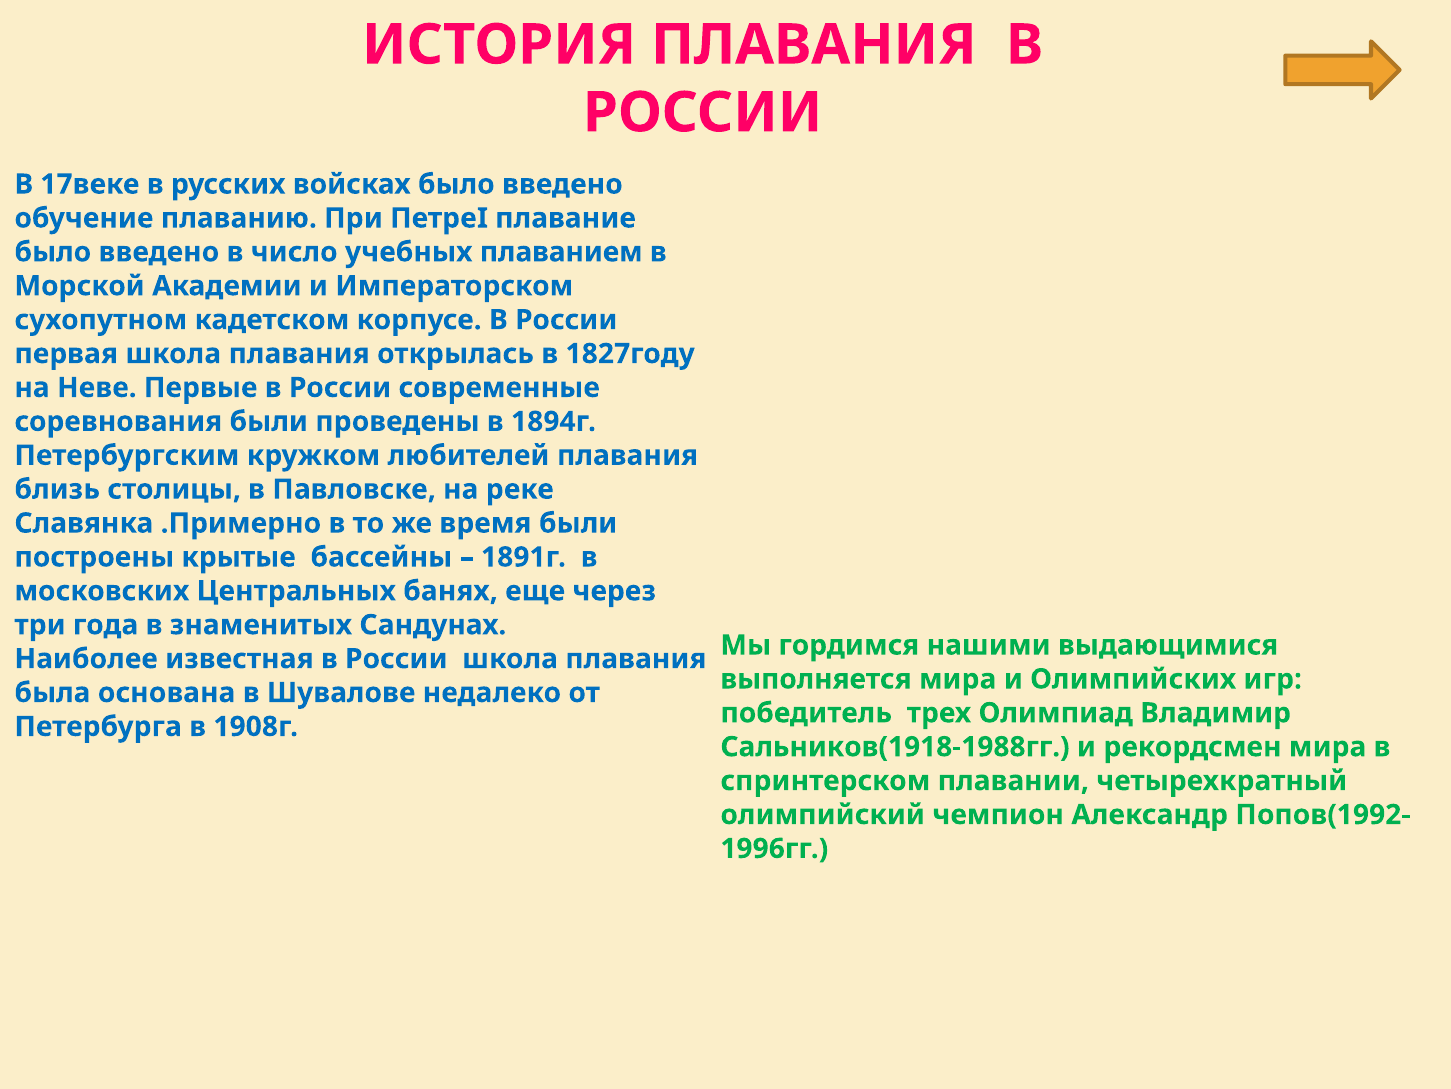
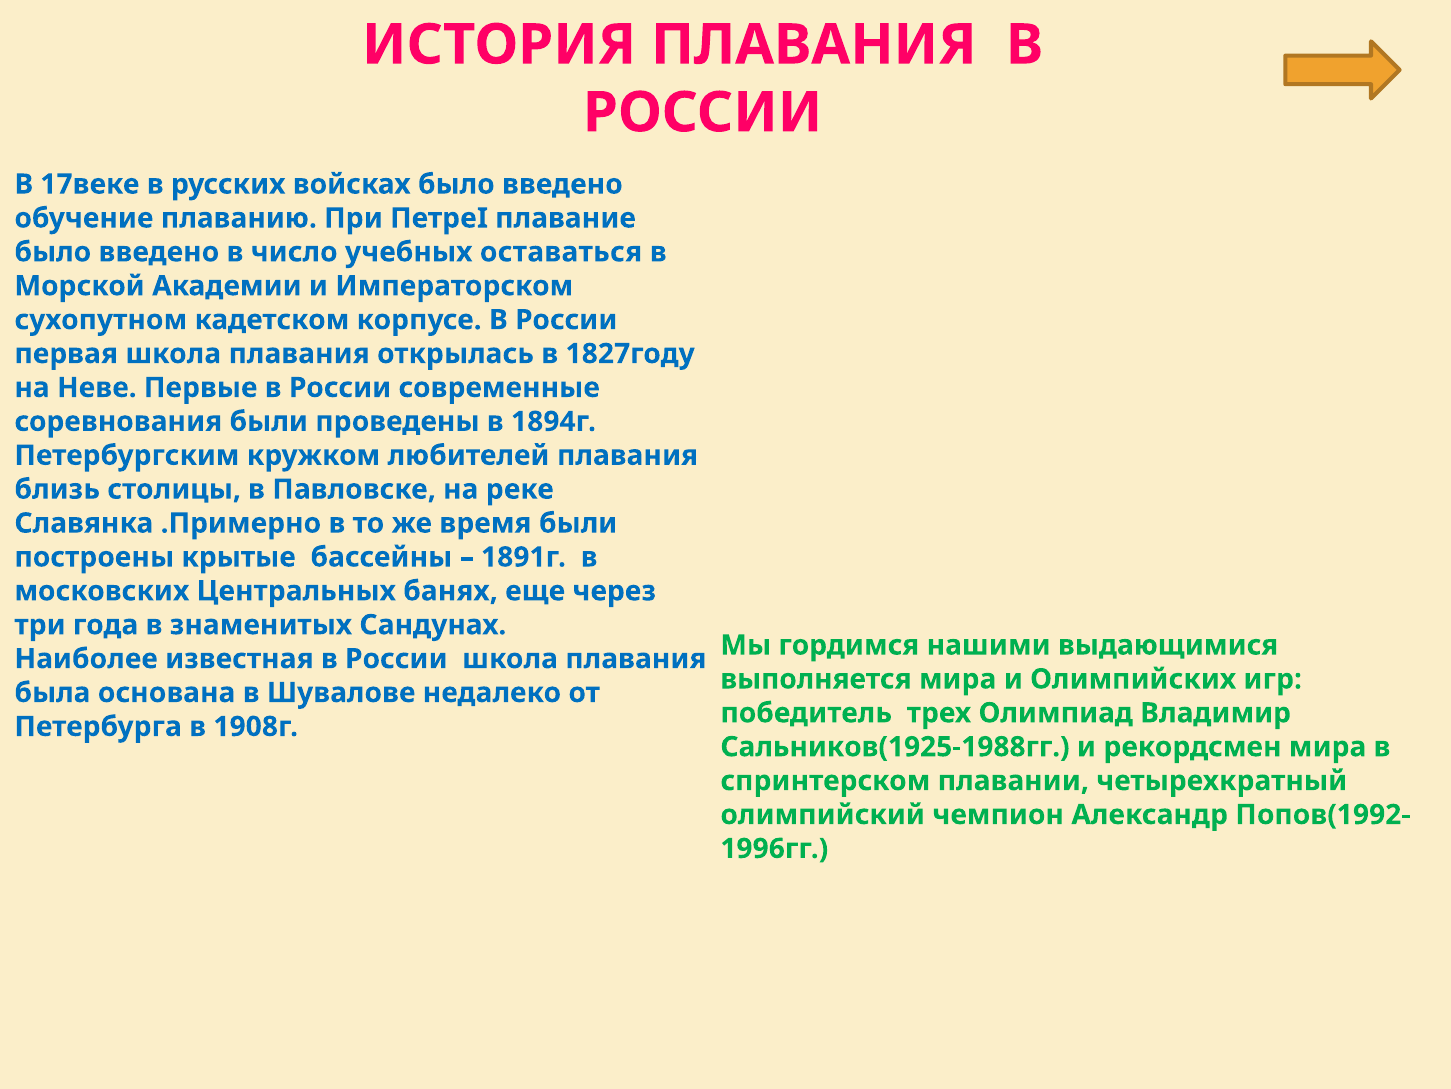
плаванием: плаванием -> оставаться (561, 252)
Сальников(1918-1988гг: Сальников(1918-1988гг -> Сальников(1925-1988гг (895, 746)
